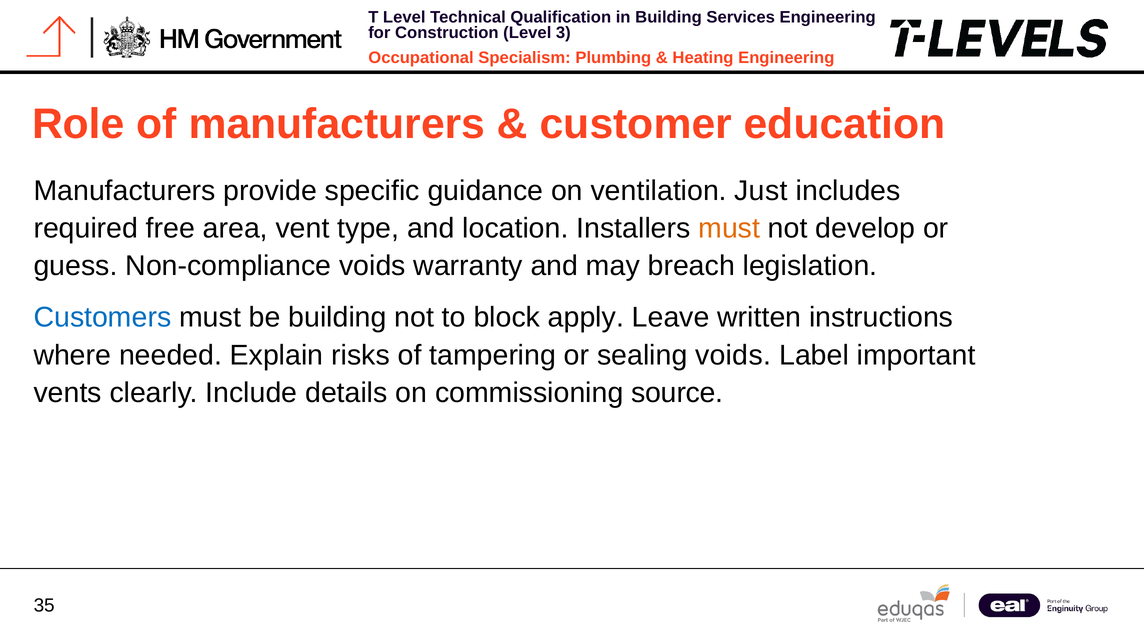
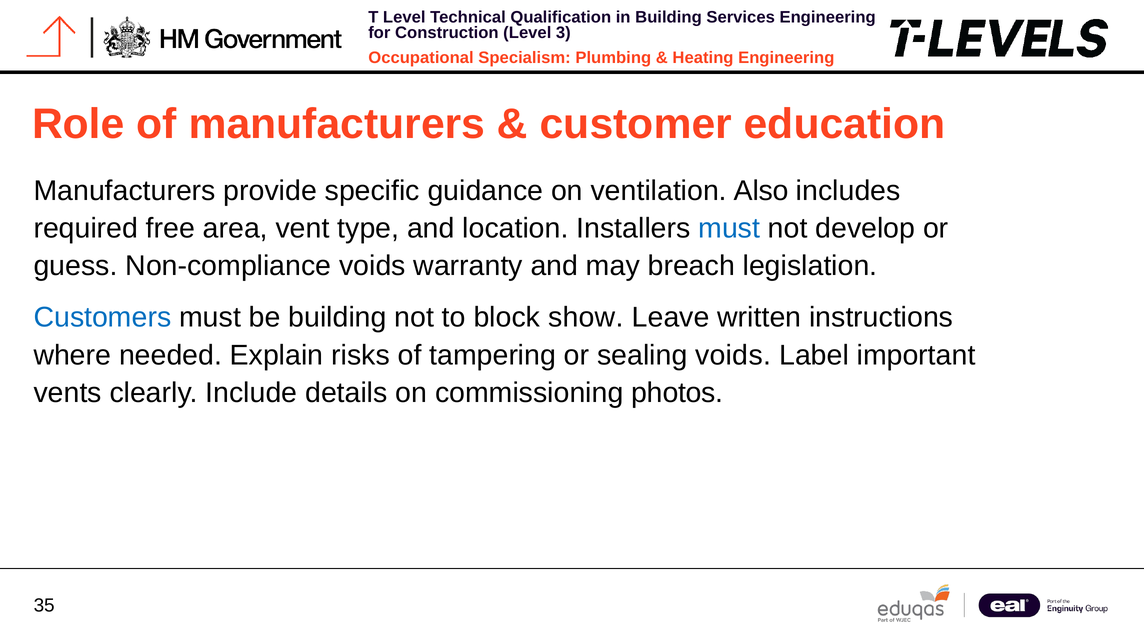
Just: Just -> Also (761, 191)
must colour: orange -> blue (729, 228)
apply: apply -> show (586, 318)
source: source -> photos (677, 393)
